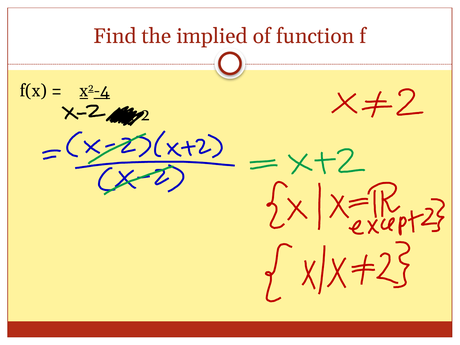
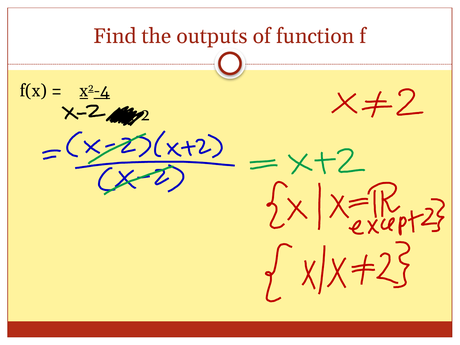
implied: implied -> outputs (212, 36)
